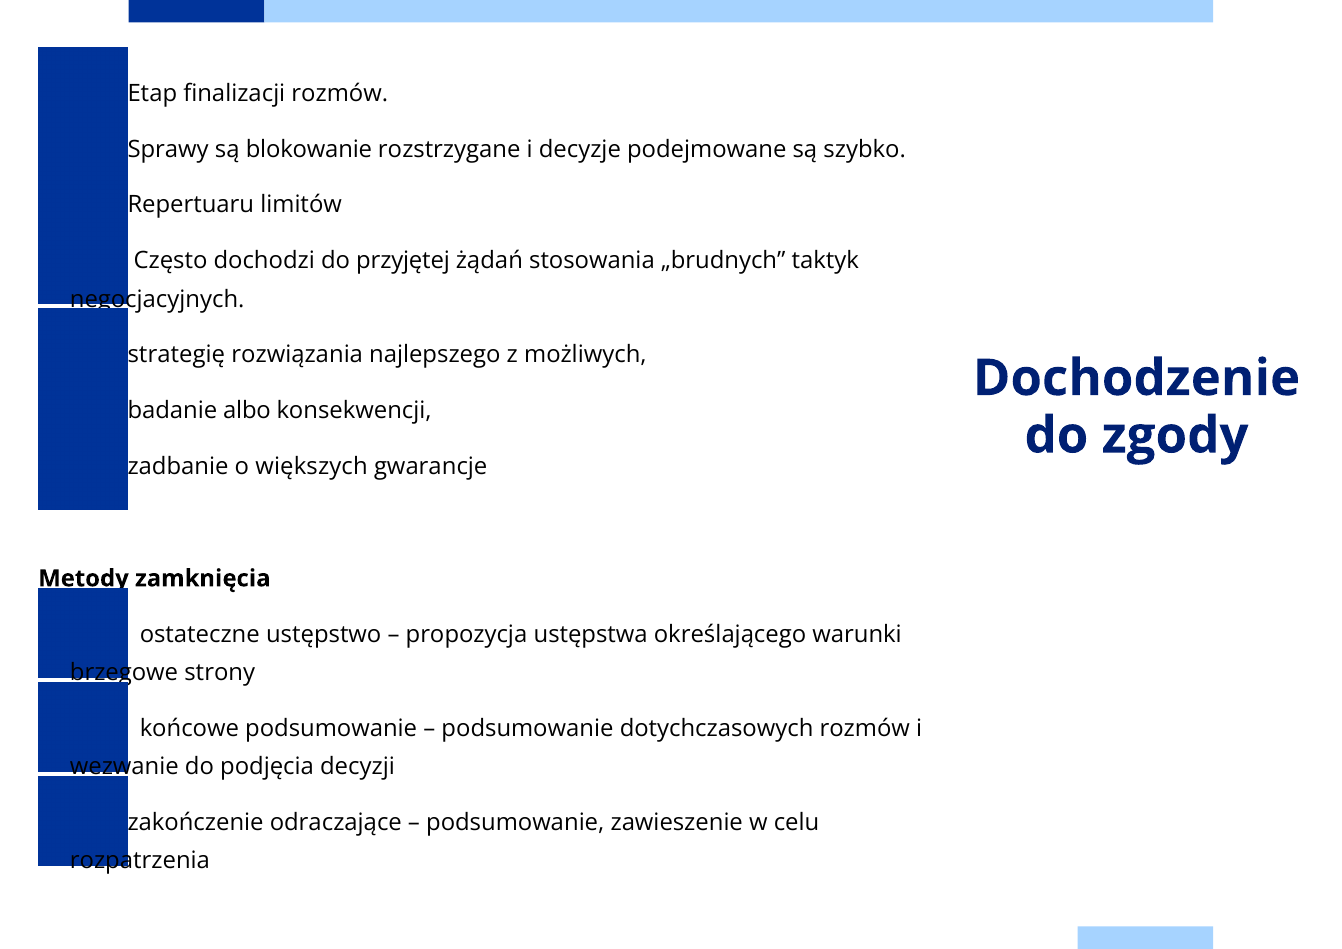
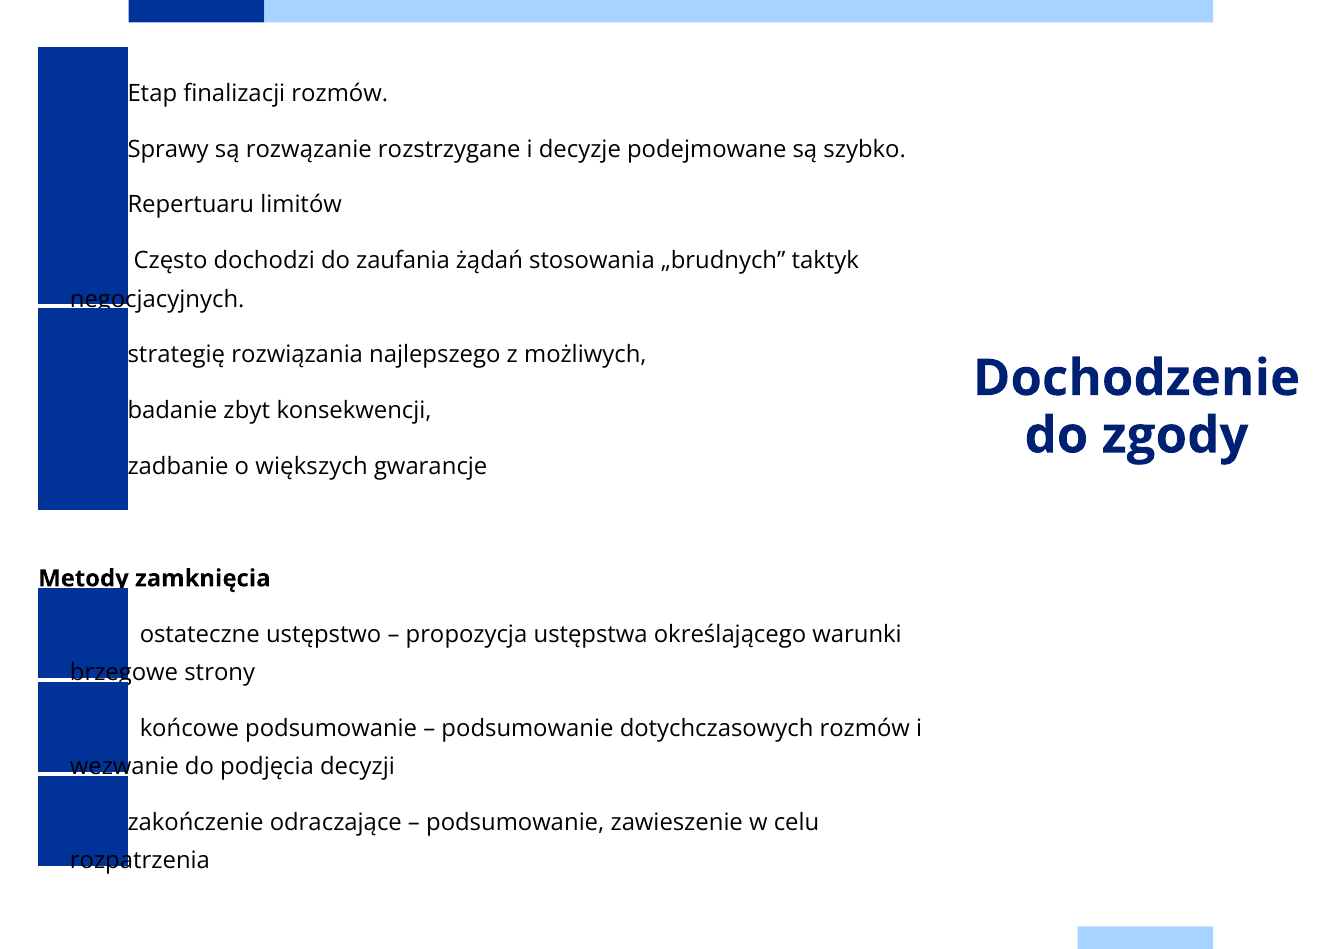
blokowanie: blokowanie -> rozwązanie (309, 149)
przyjętej: przyjętej -> zaufania (403, 261)
albo: albo -> zbyt (247, 411)
